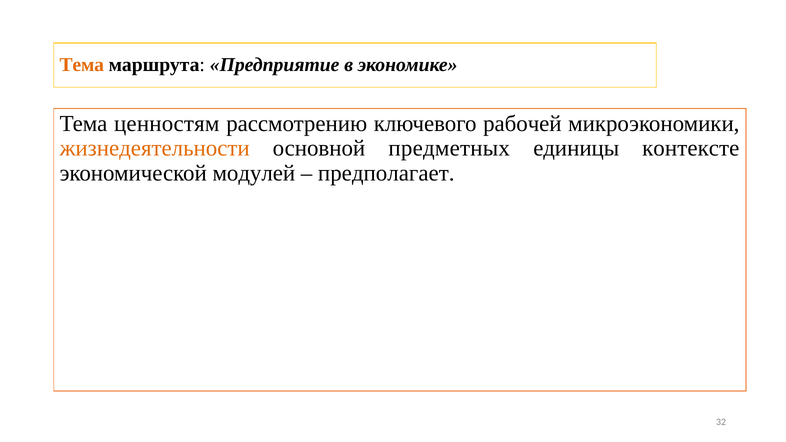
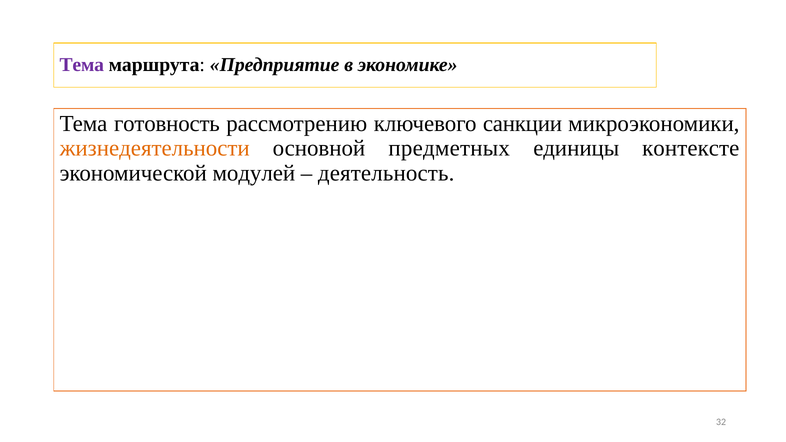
Тема colour: orange -> purple (82, 65)
ценностям: ценностям -> готовность (167, 124)
рабочей: рабочей -> санкции (522, 124)
предполагает: предполагает -> деятельность (386, 173)
